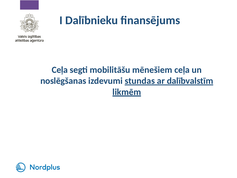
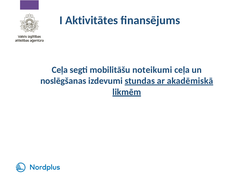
Dalībnieku: Dalībnieku -> Aktivitātes (92, 20)
mēnešiem: mēnešiem -> noteikumi (152, 70)
dalībvalstīm: dalībvalstīm -> akadēmiskā (190, 81)
